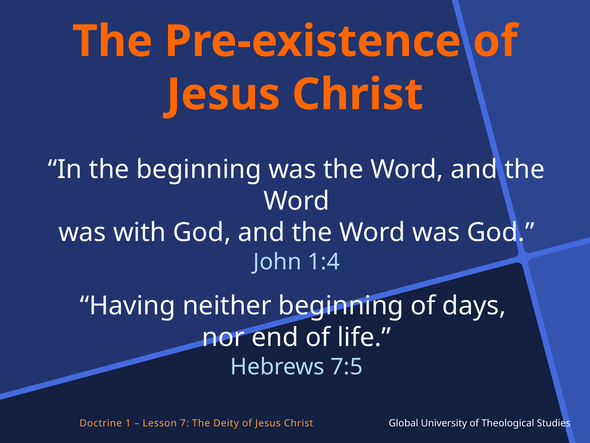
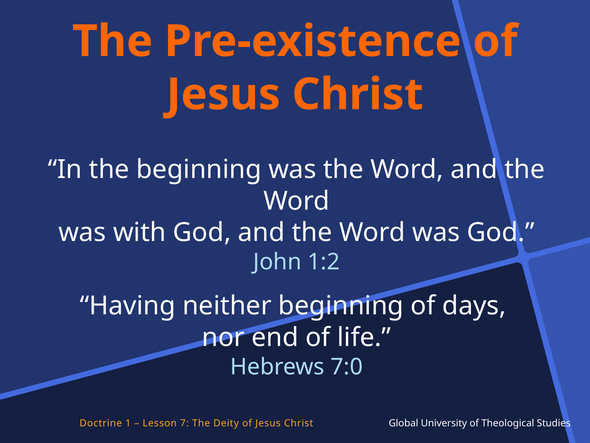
1:4: 1:4 -> 1:2 (324, 262)
7:5: 7:5 -> 7:0 (347, 366)
